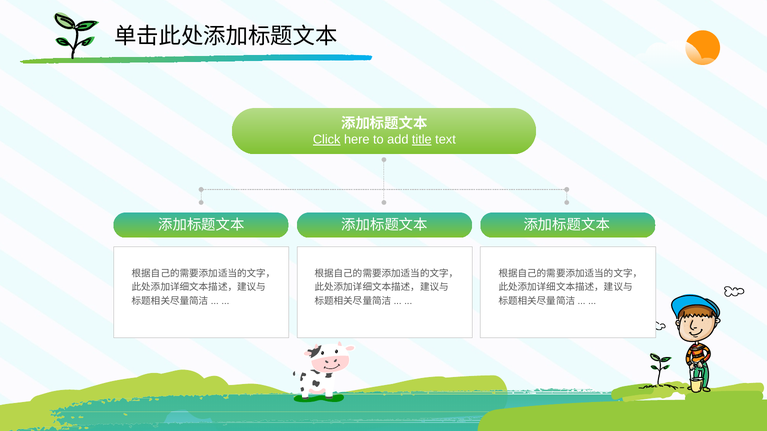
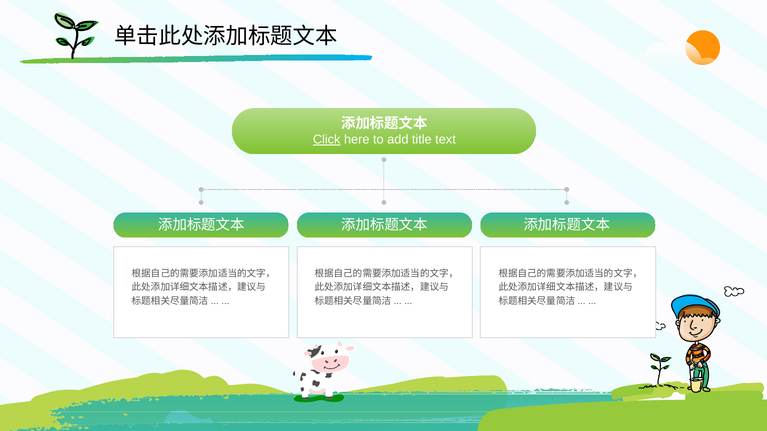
title underline: present -> none (422, 140)
